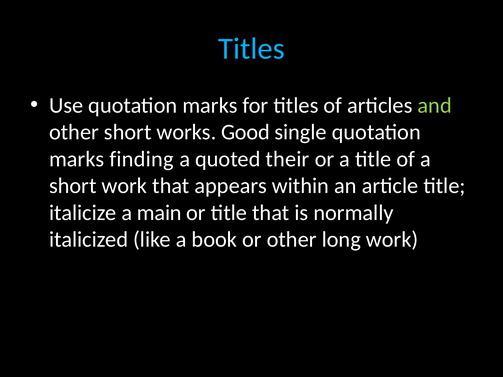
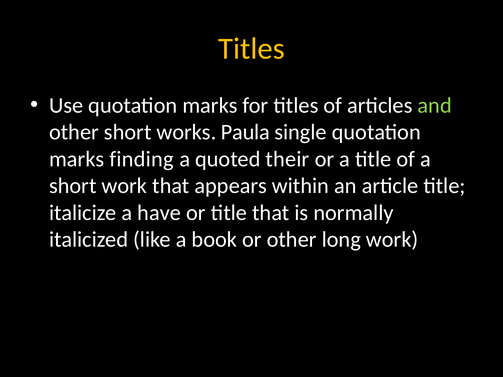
Titles colour: light blue -> yellow (251, 49)
Good: Good -> Paula (245, 132)
main: main -> have (159, 213)
